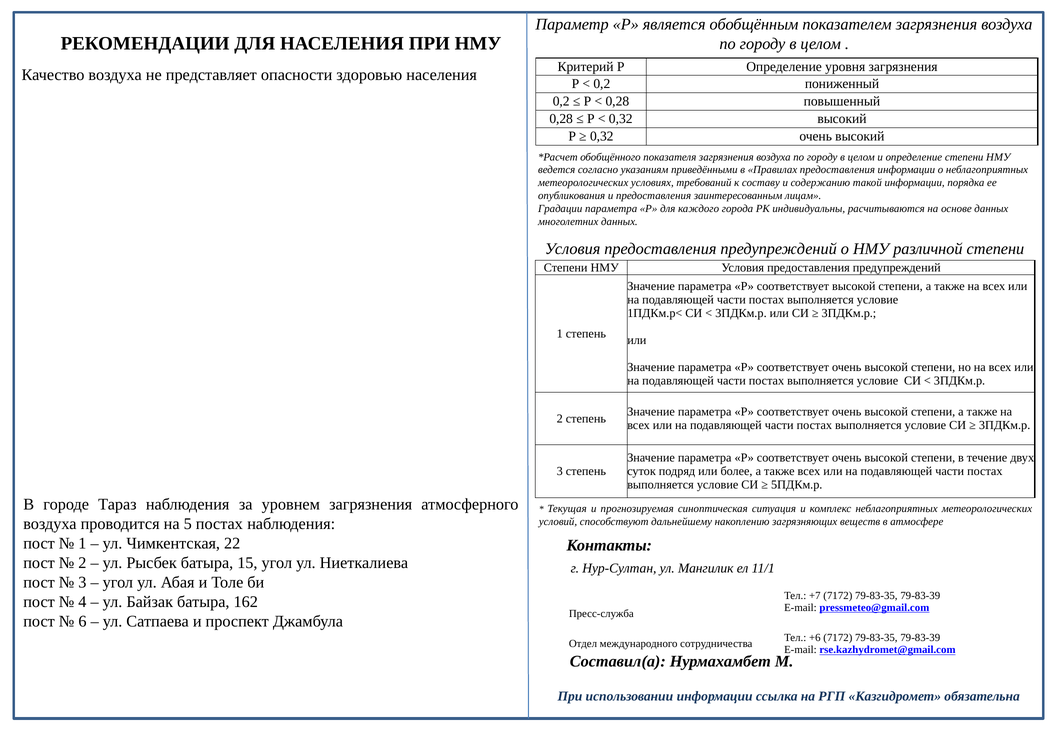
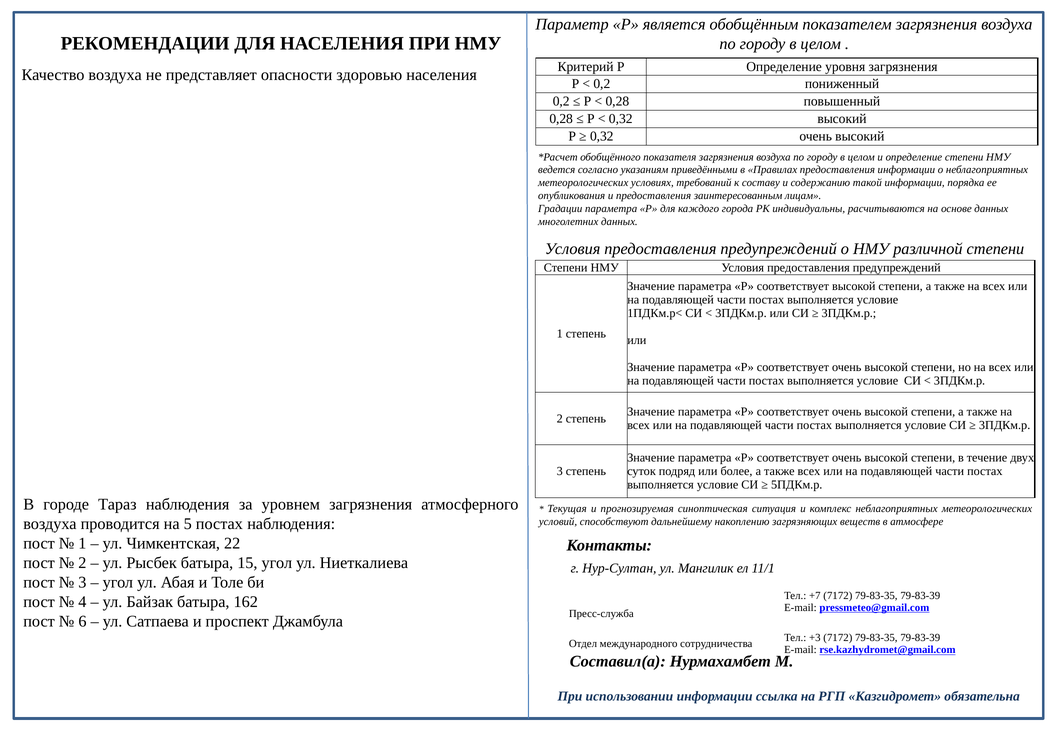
+6: +6 -> +3 (815, 638)
